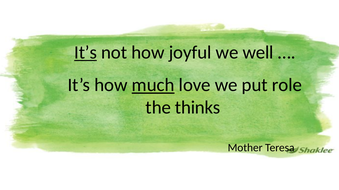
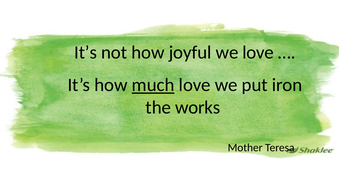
It’s underline: present -> none (86, 53)
we well: well -> love (258, 53)
role: role -> iron (287, 85)
thinks: thinks -> works (198, 108)
